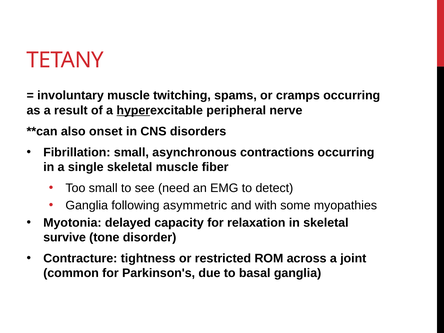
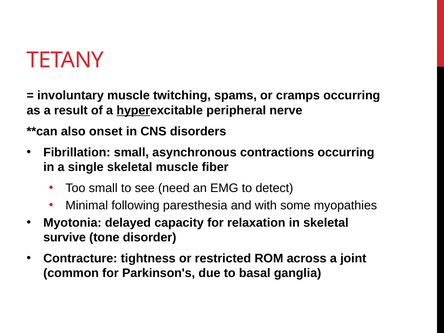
Ganglia: Ganglia -> Minimal (87, 205)
asymmetric: asymmetric -> paresthesia (195, 205)
